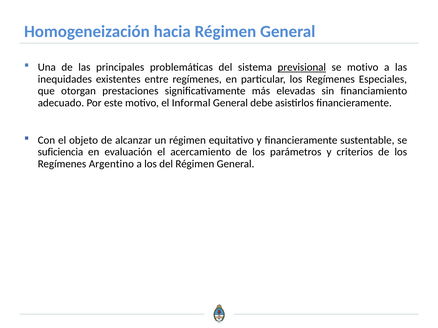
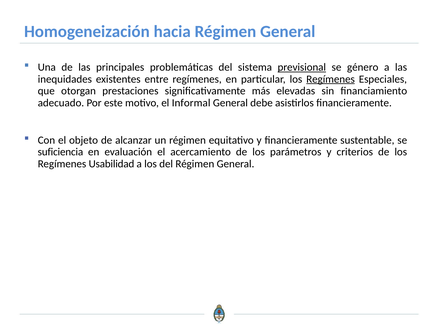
se motivo: motivo -> género (363, 67)
Regímenes underline: none -> present (331, 79)
Argentino: Argentino -> Usabilidad (111, 164)
